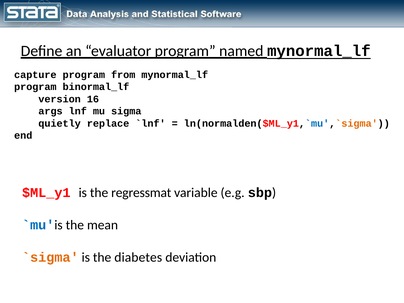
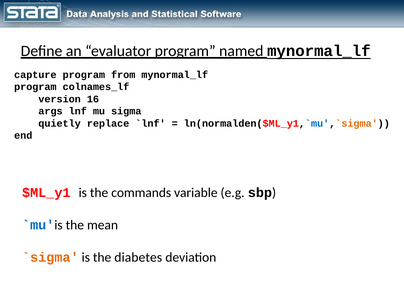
binormal_lf: binormal_lf -> colnames_lf (96, 87)
regressmat: regressmat -> commands (141, 193)
